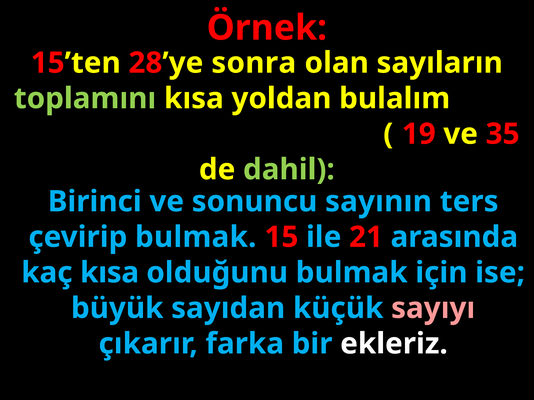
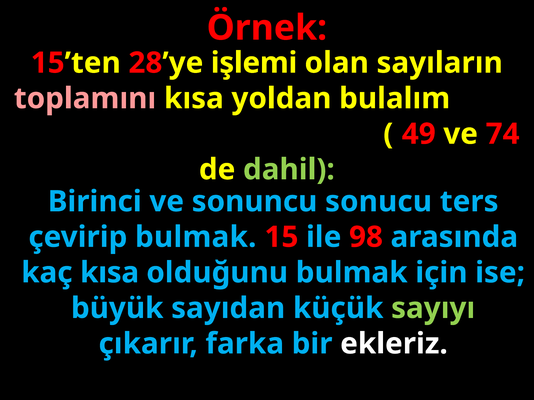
sonra: sonra -> işlemi (254, 63)
toplamını colour: light green -> pink (85, 99)
19: 19 -> 49 (419, 134)
35: 35 -> 74 (503, 134)
sayının: sayının -> sonucu (379, 202)
21: 21 -> 98 (366, 237)
sayıyı colour: pink -> light green (433, 309)
